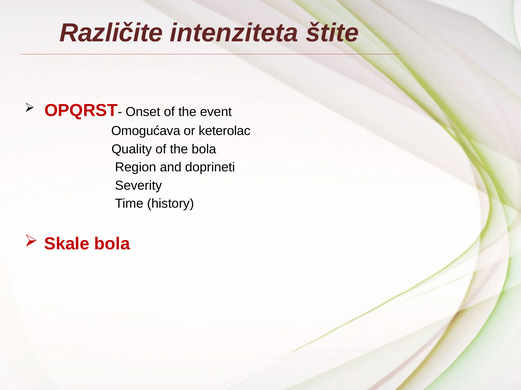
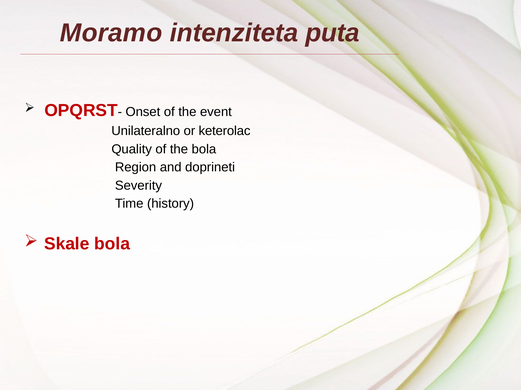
Različite: Različite -> Moramo (111, 33)
štite: štite -> puta (333, 33)
Omogućava: Omogućava -> Unilateralno (146, 131)
